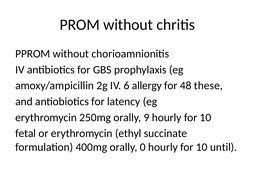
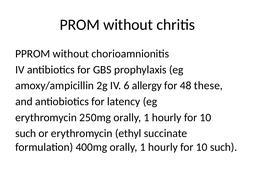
250mg orally 9: 9 -> 1 (146, 117)
fetal: fetal -> such (26, 133)
400mg orally 0: 0 -> 1 (143, 147)
until: until -> such (224, 147)
